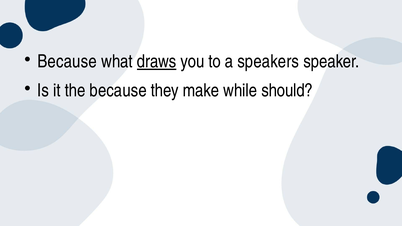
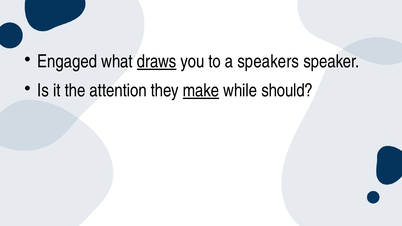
Because: Because -> Engaged (67, 62)
the because: because -> attention (118, 91)
make underline: none -> present (201, 91)
